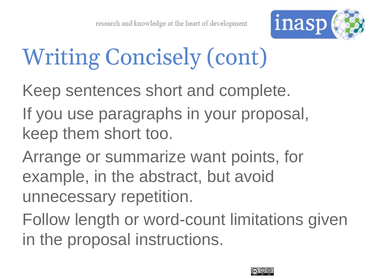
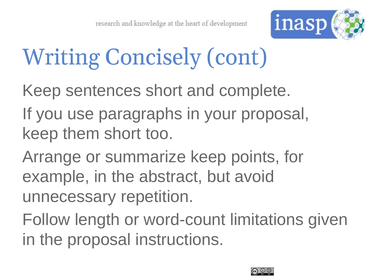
summarize want: want -> keep (208, 157)
